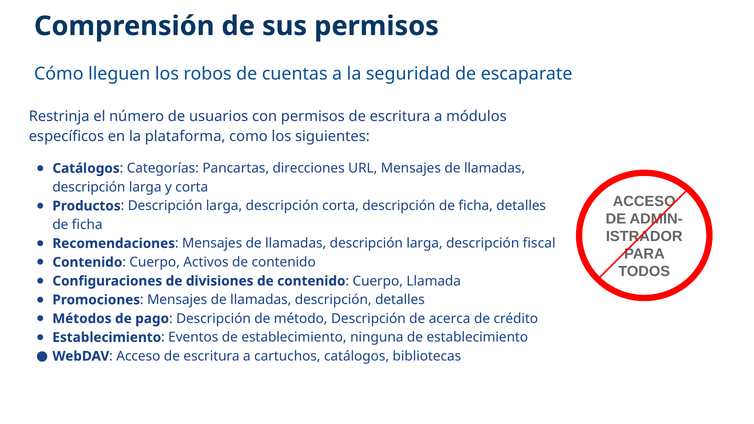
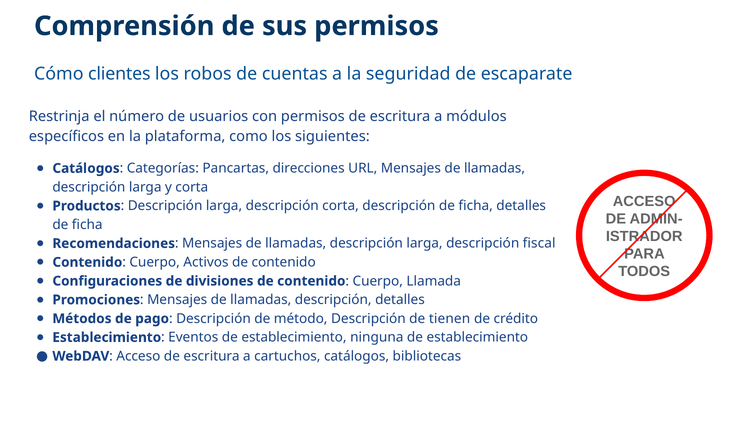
lleguen: lleguen -> clientes (119, 74)
acerca: acerca -> tienen (450, 319)
